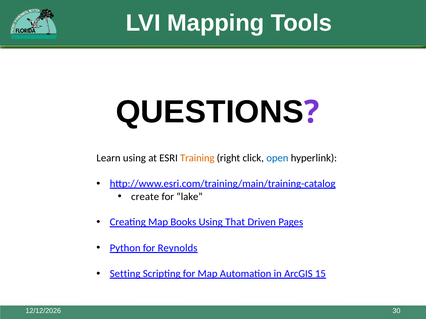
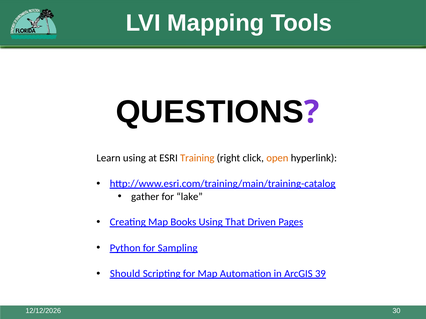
open colour: blue -> orange (277, 158)
create: create -> gather (145, 197)
Reynolds: Reynolds -> Sampling (178, 248)
Setting: Setting -> Should (125, 274)
15: 15 -> 39 (320, 274)
